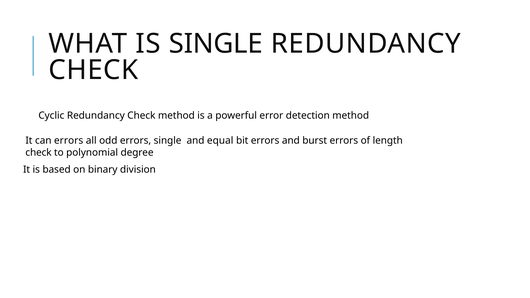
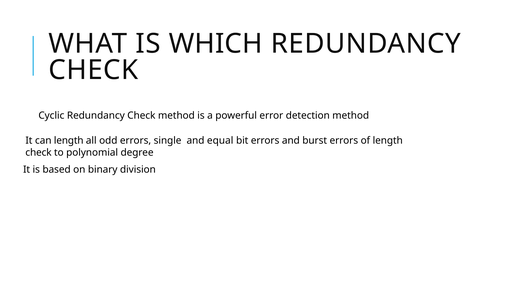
IS SINGLE: SINGLE -> WHICH (216, 44)
can errors: errors -> length (69, 141)
